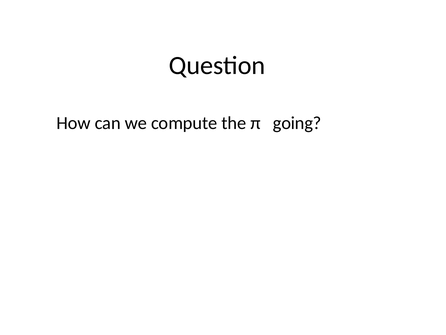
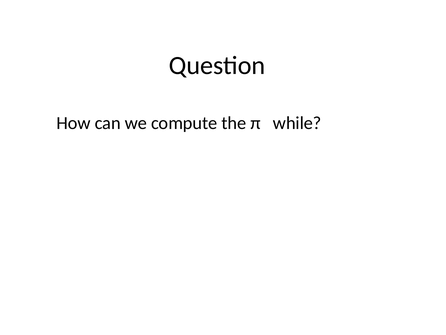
going: going -> while (297, 123)
